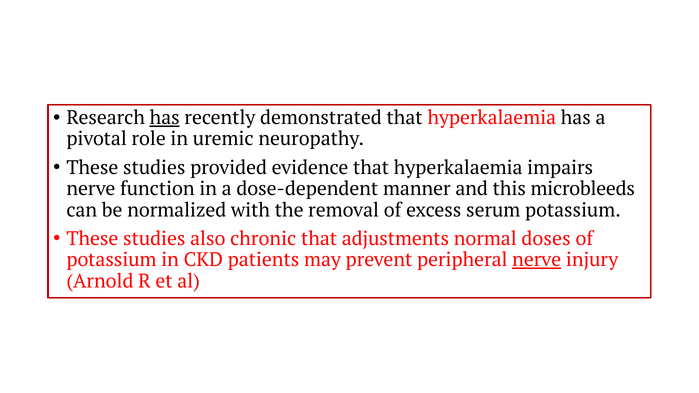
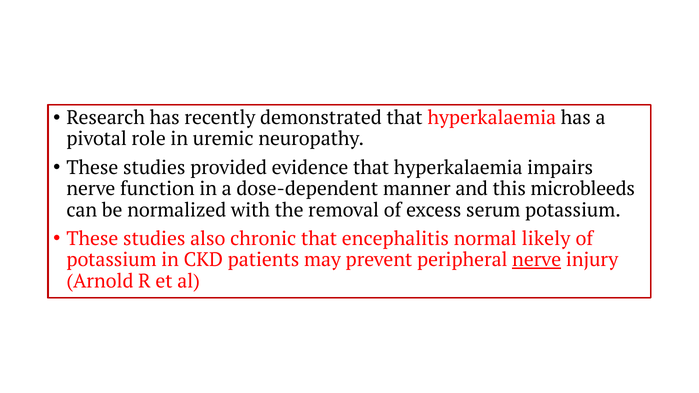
has underline: present -> none (165, 118)
adjustments: adjustments -> encephalitis (395, 239)
doses: doses -> likely (546, 239)
